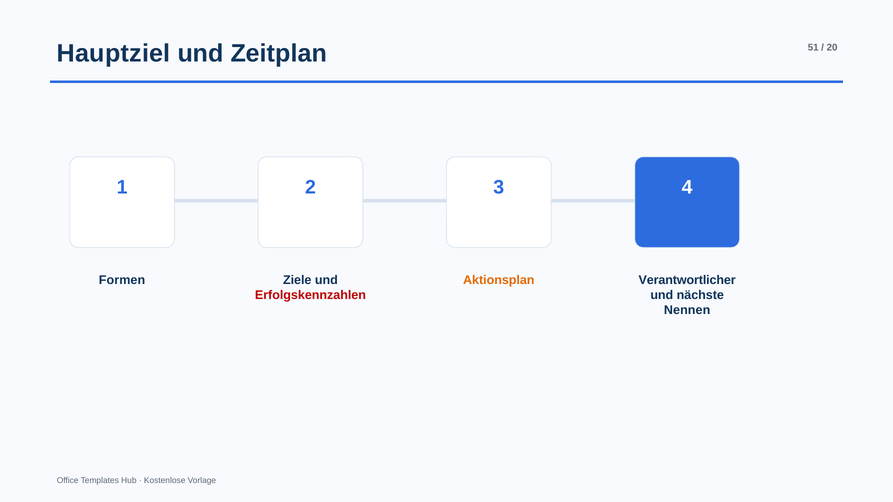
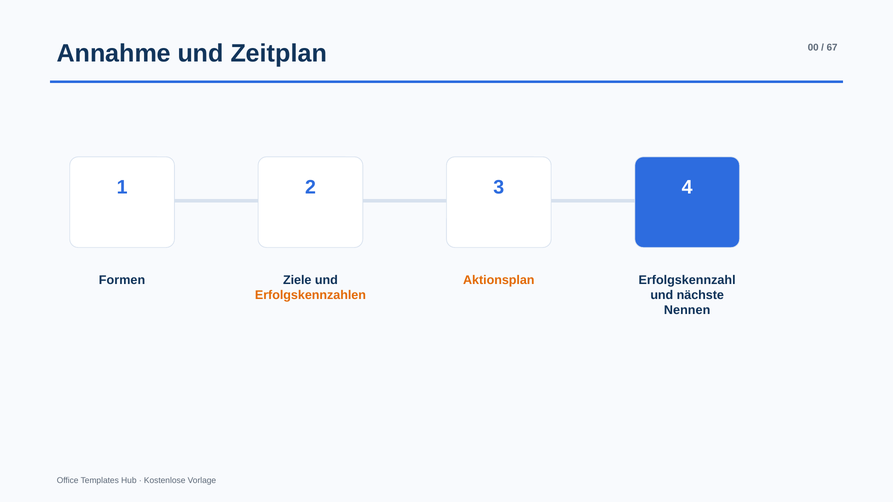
Hauptziel: Hauptziel -> Annahme (114, 54)
51: 51 -> 00 (813, 48)
20: 20 -> 67 (832, 48)
Verantwortlicher: Verantwortlicher -> Erfolgskennzahl (687, 280)
Erfolgskennzahlen colour: red -> orange (310, 295)
